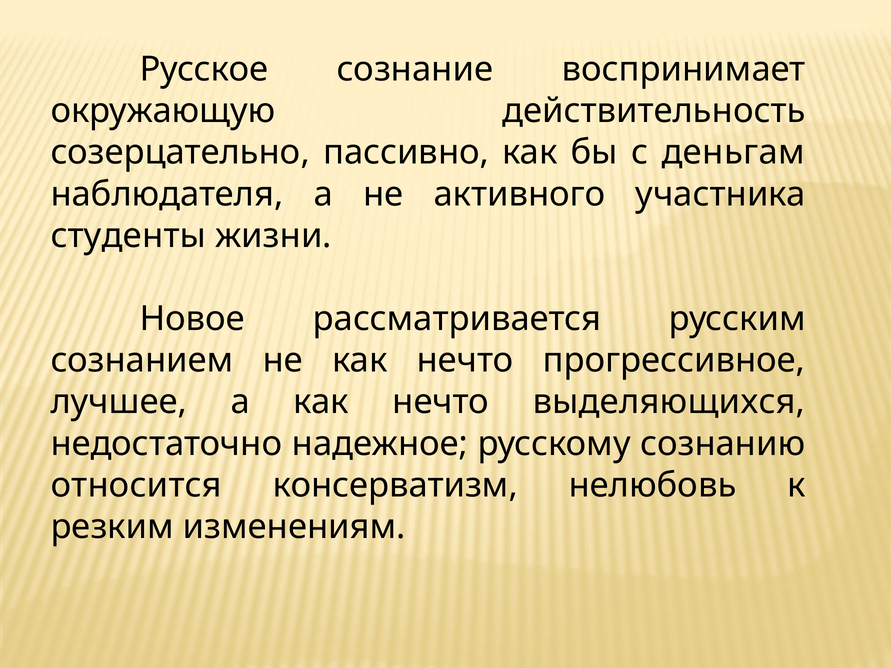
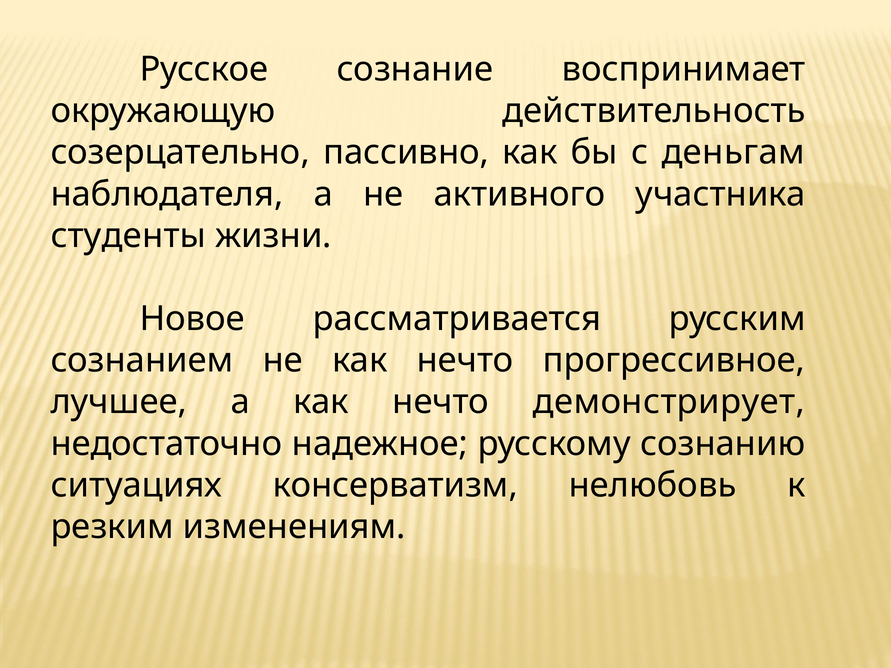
выделяющихся: выделяющихся -> демонстрирует (669, 402)
относится: относится -> ситуациях (136, 485)
